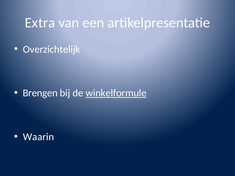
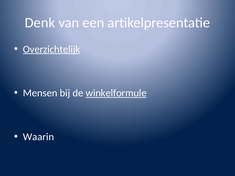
Extra: Extra -> Denk (40, 23)
Overzichtelijk underline: none -> present (52, 49)
Brengen: Brengen -> Mensen (40, 93)
